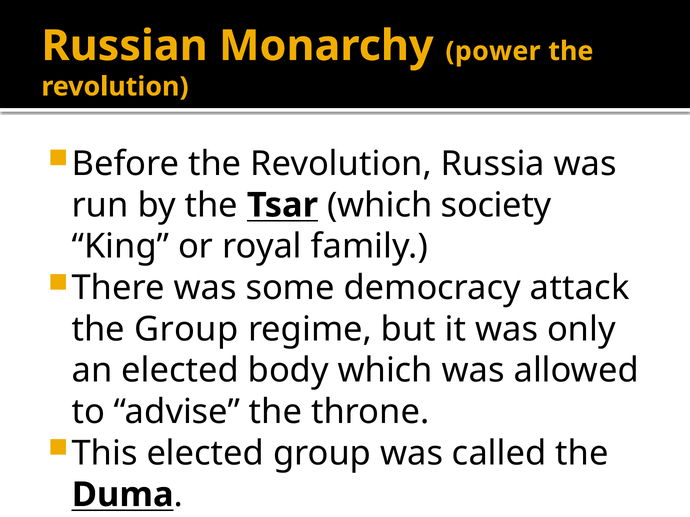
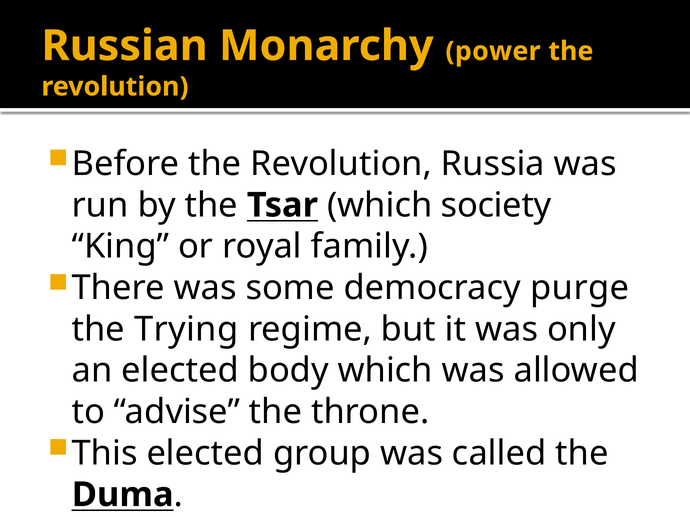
attack: attack -> purge (580, 288)
the Group: Group -> Trying (186, 330)
